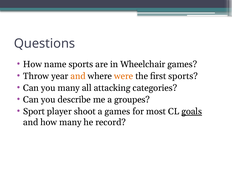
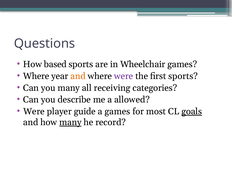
name: name -> based (55, 64)
Throw: Throw -> Where (36, 76)
were colour: orange -> purple (124, 76)
attacking: attacking -> receiving (112, 88)
groupes: groupes -> allowed (132, 100)
Sport: Sport -> Were (34, 111)
shoot: shoot -> guide (85, 111)
many underline: none -> present (70, 122)
